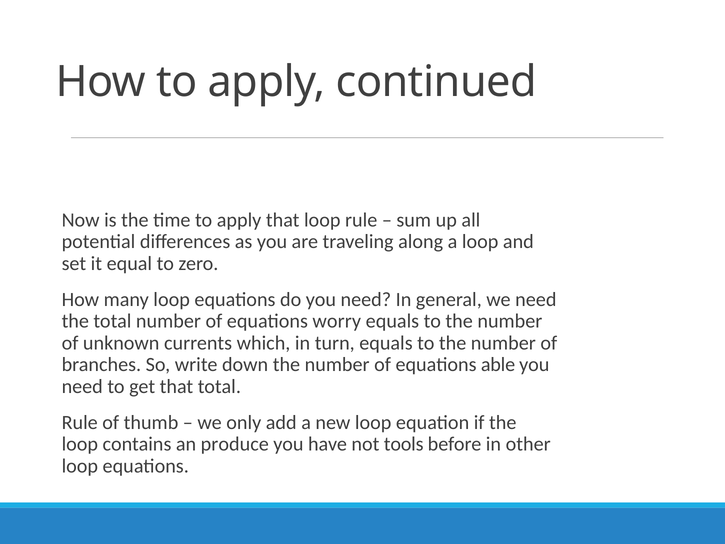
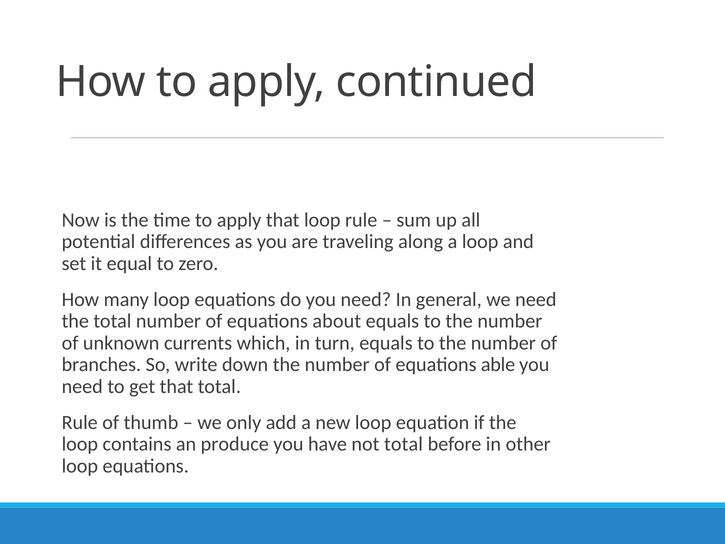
worry: worry -> about (337, 321)
not tools: tools -> total (404, 444)
